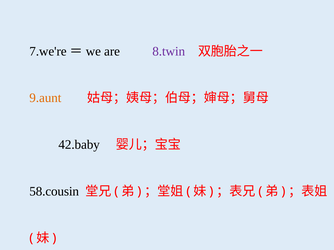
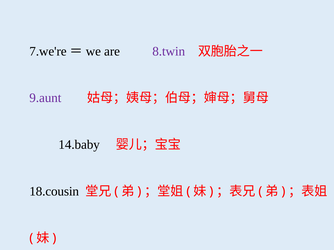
9.aunt colour: orange -> purple (45, 98)
42.baby: 42.baby -> 14.baby (79, 145)
58.cousin: 58.cousin -> 18.cousin (54, 192)
